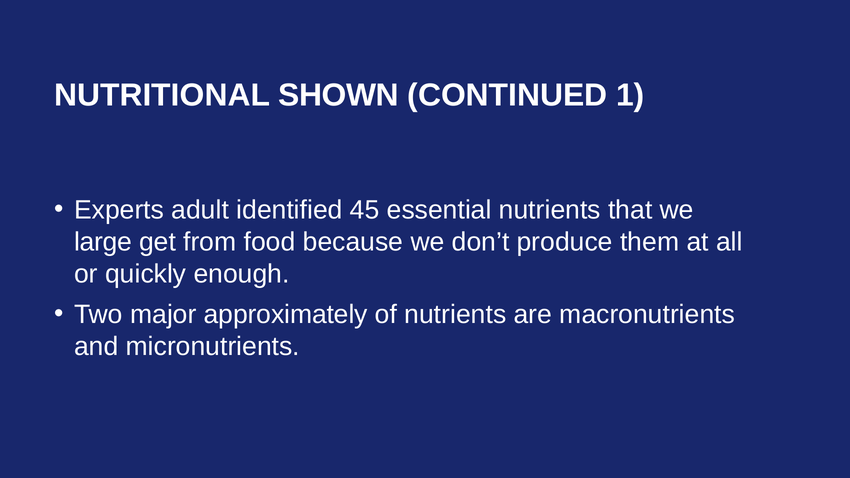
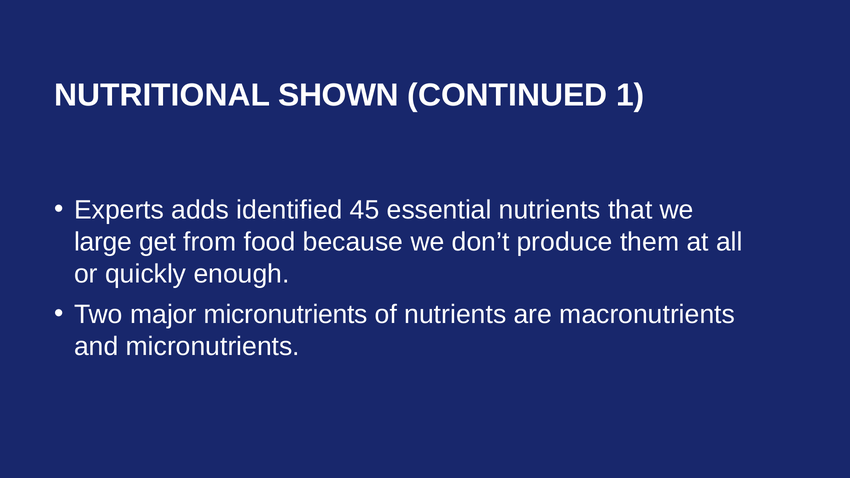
adult: adult -> adds (200, 210)
major approximately: approximately -> micronutrients (286, 315)
